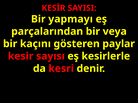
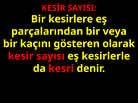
yapmayı: yapmayı -> kesirlere (71, 19)
paylar: paylar -> olarak (119, 44)
